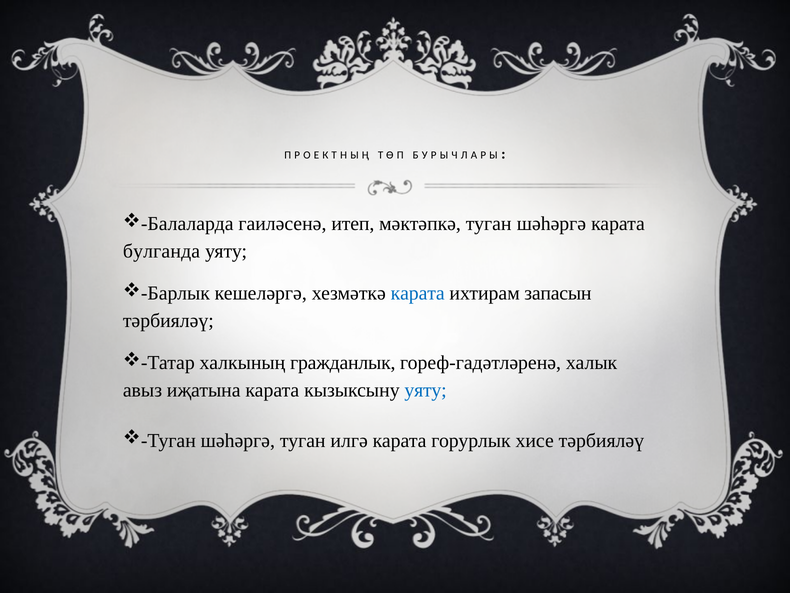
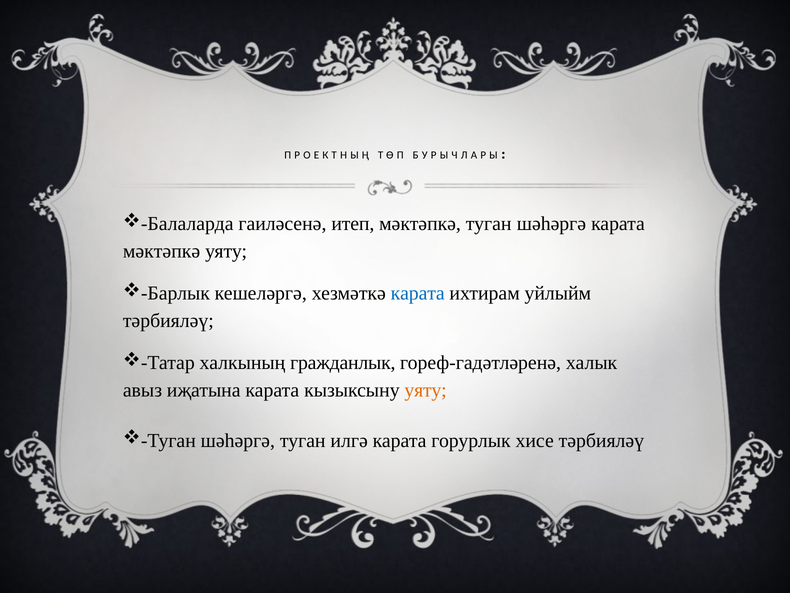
булганда: булганда -> мәктәпкә (162, 251)
запасын: запасын -> уйлыйм (558, 293)
уяту colour: blue -> orange (426, 390)
